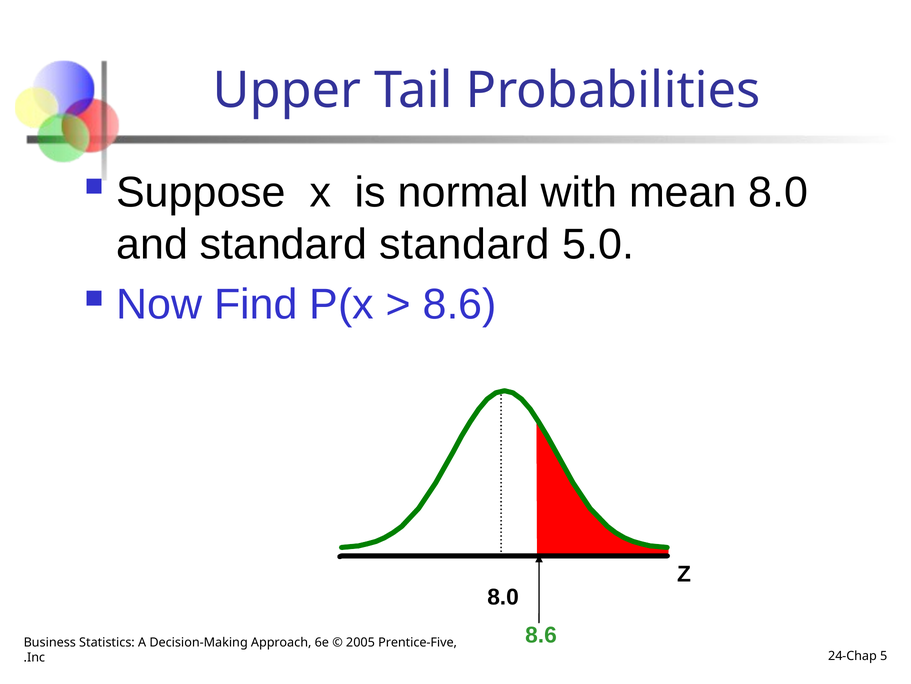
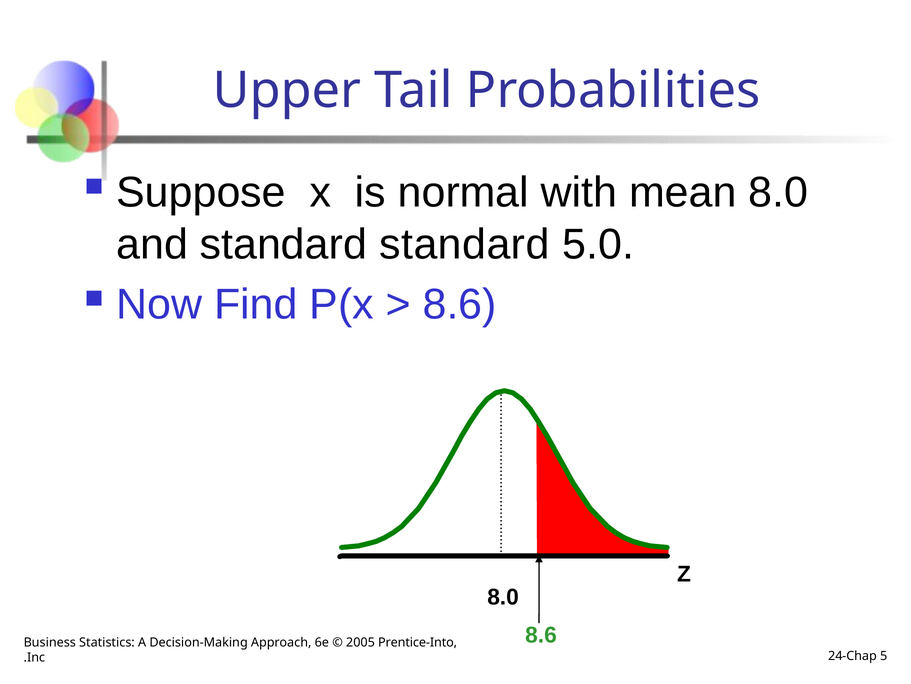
Prentice-Five: Prentice-Five -> Prentice-Into (418, 642)
